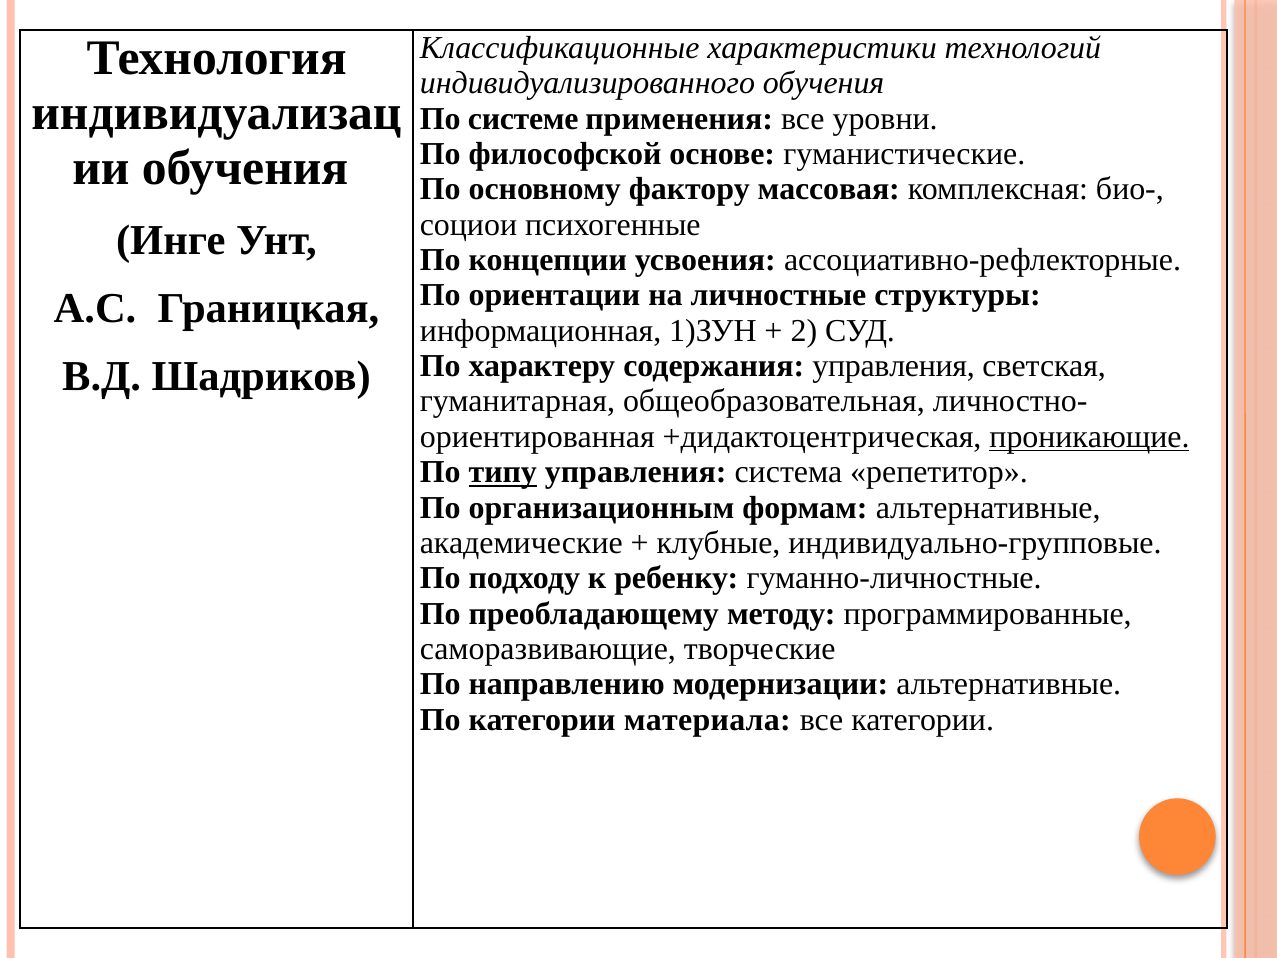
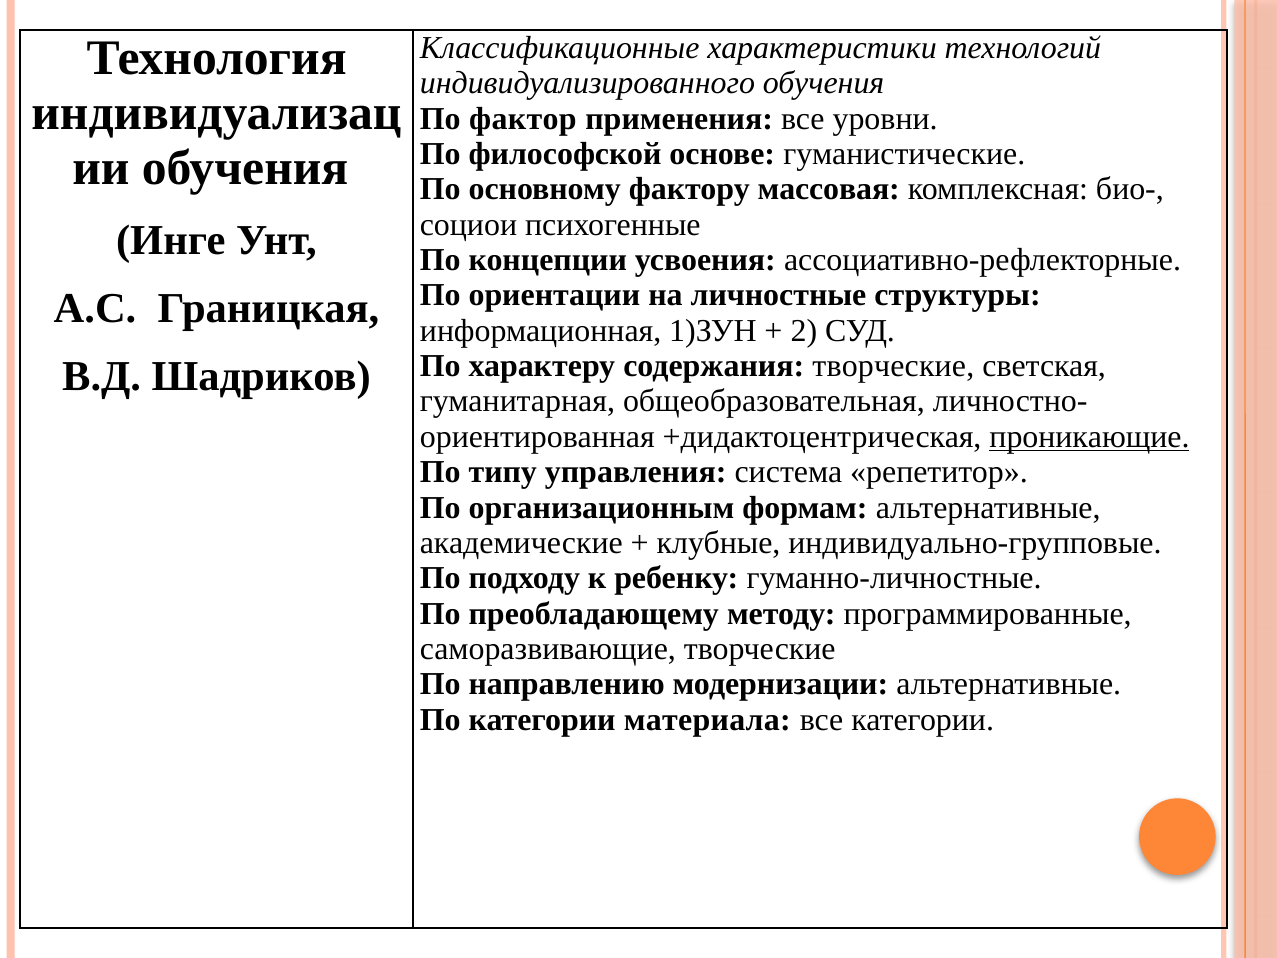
системе: системе -> фактор (523, 119)
содержания управления: управления -> творческие (893, 366)
типу underline: present -> none (503, 472)
